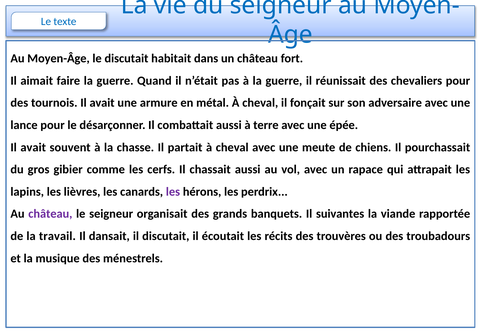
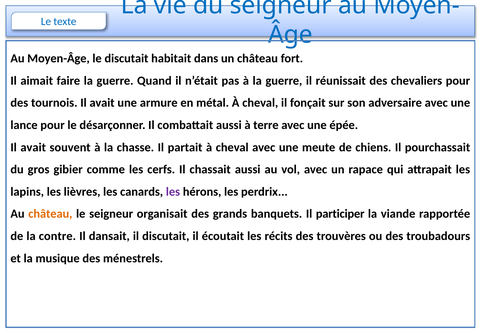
château colour: purple -> orange (50, 214)
suivantes: suivantes -> participer (340, 214)
travail: travail -> contre (57, 236)
